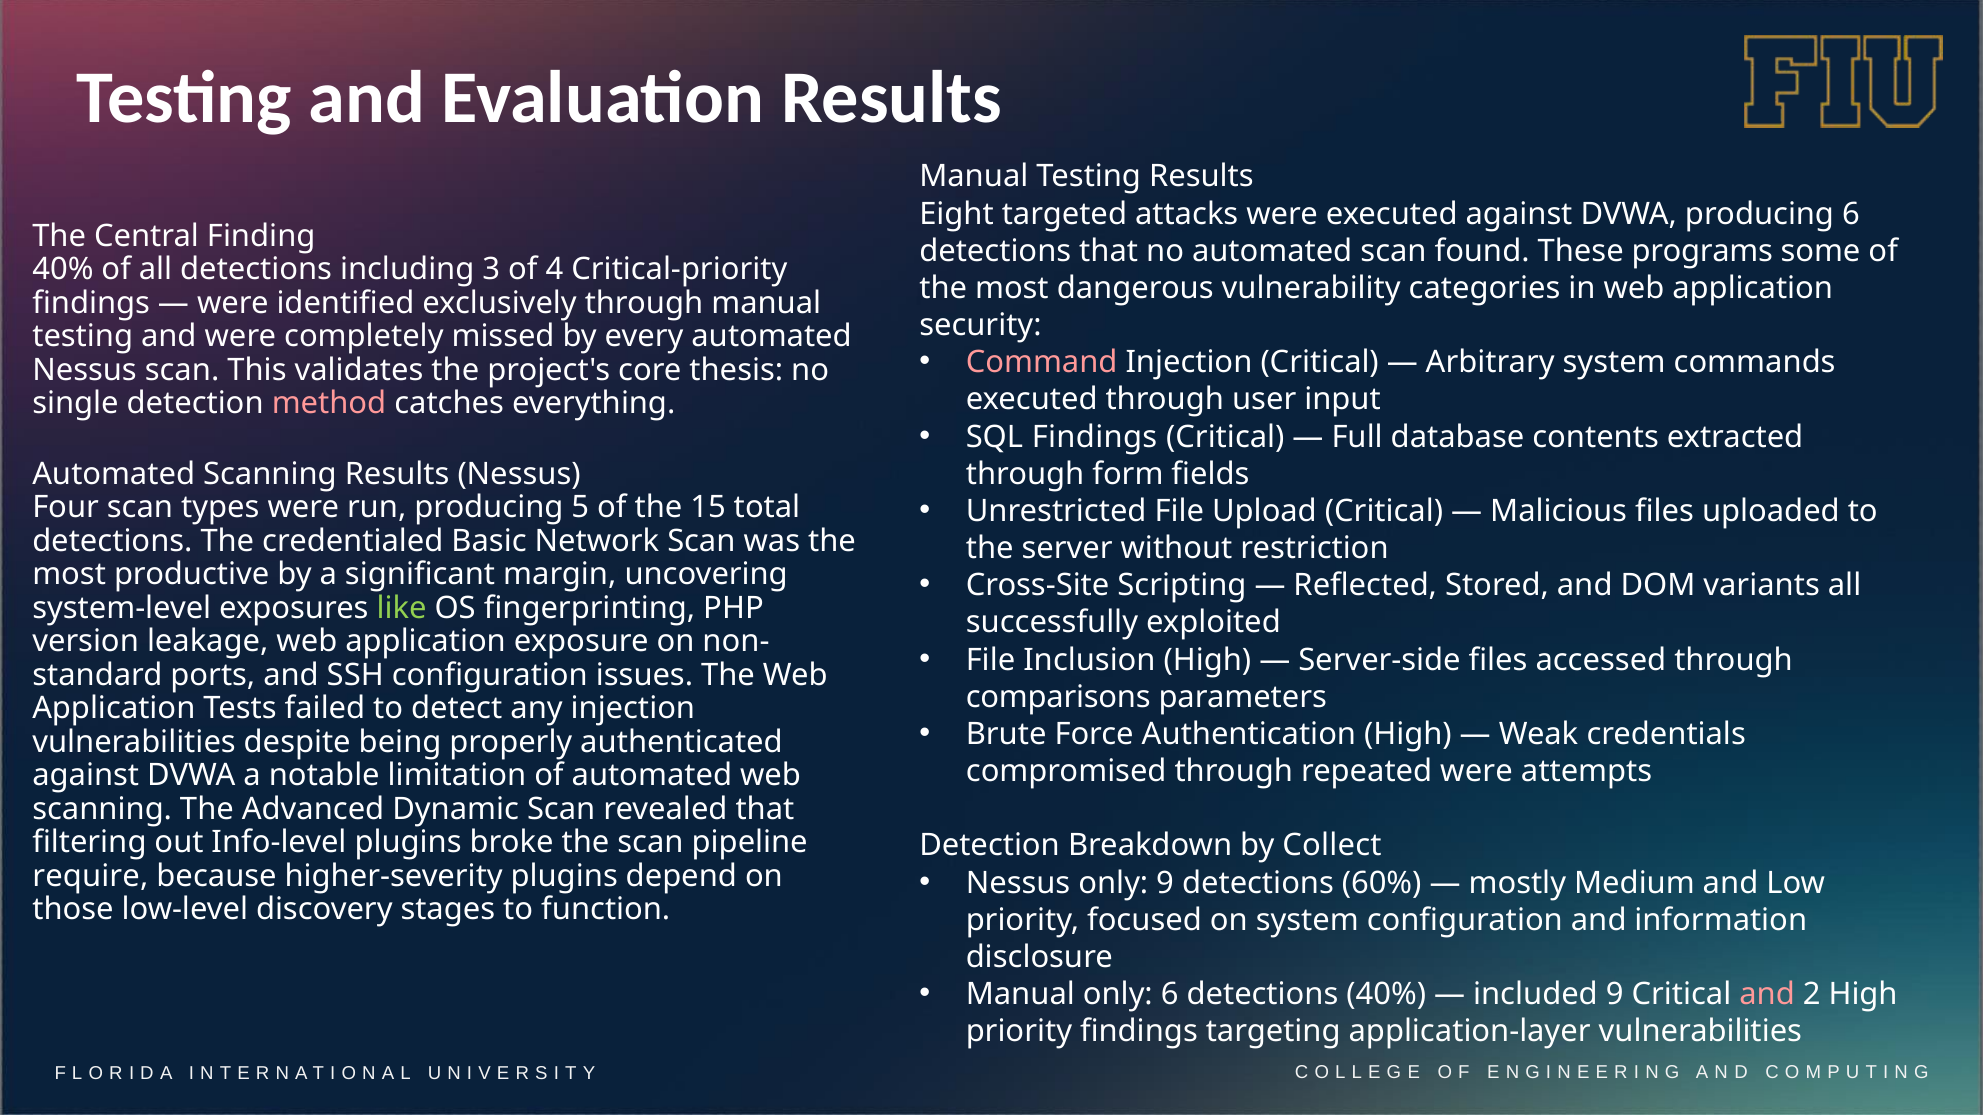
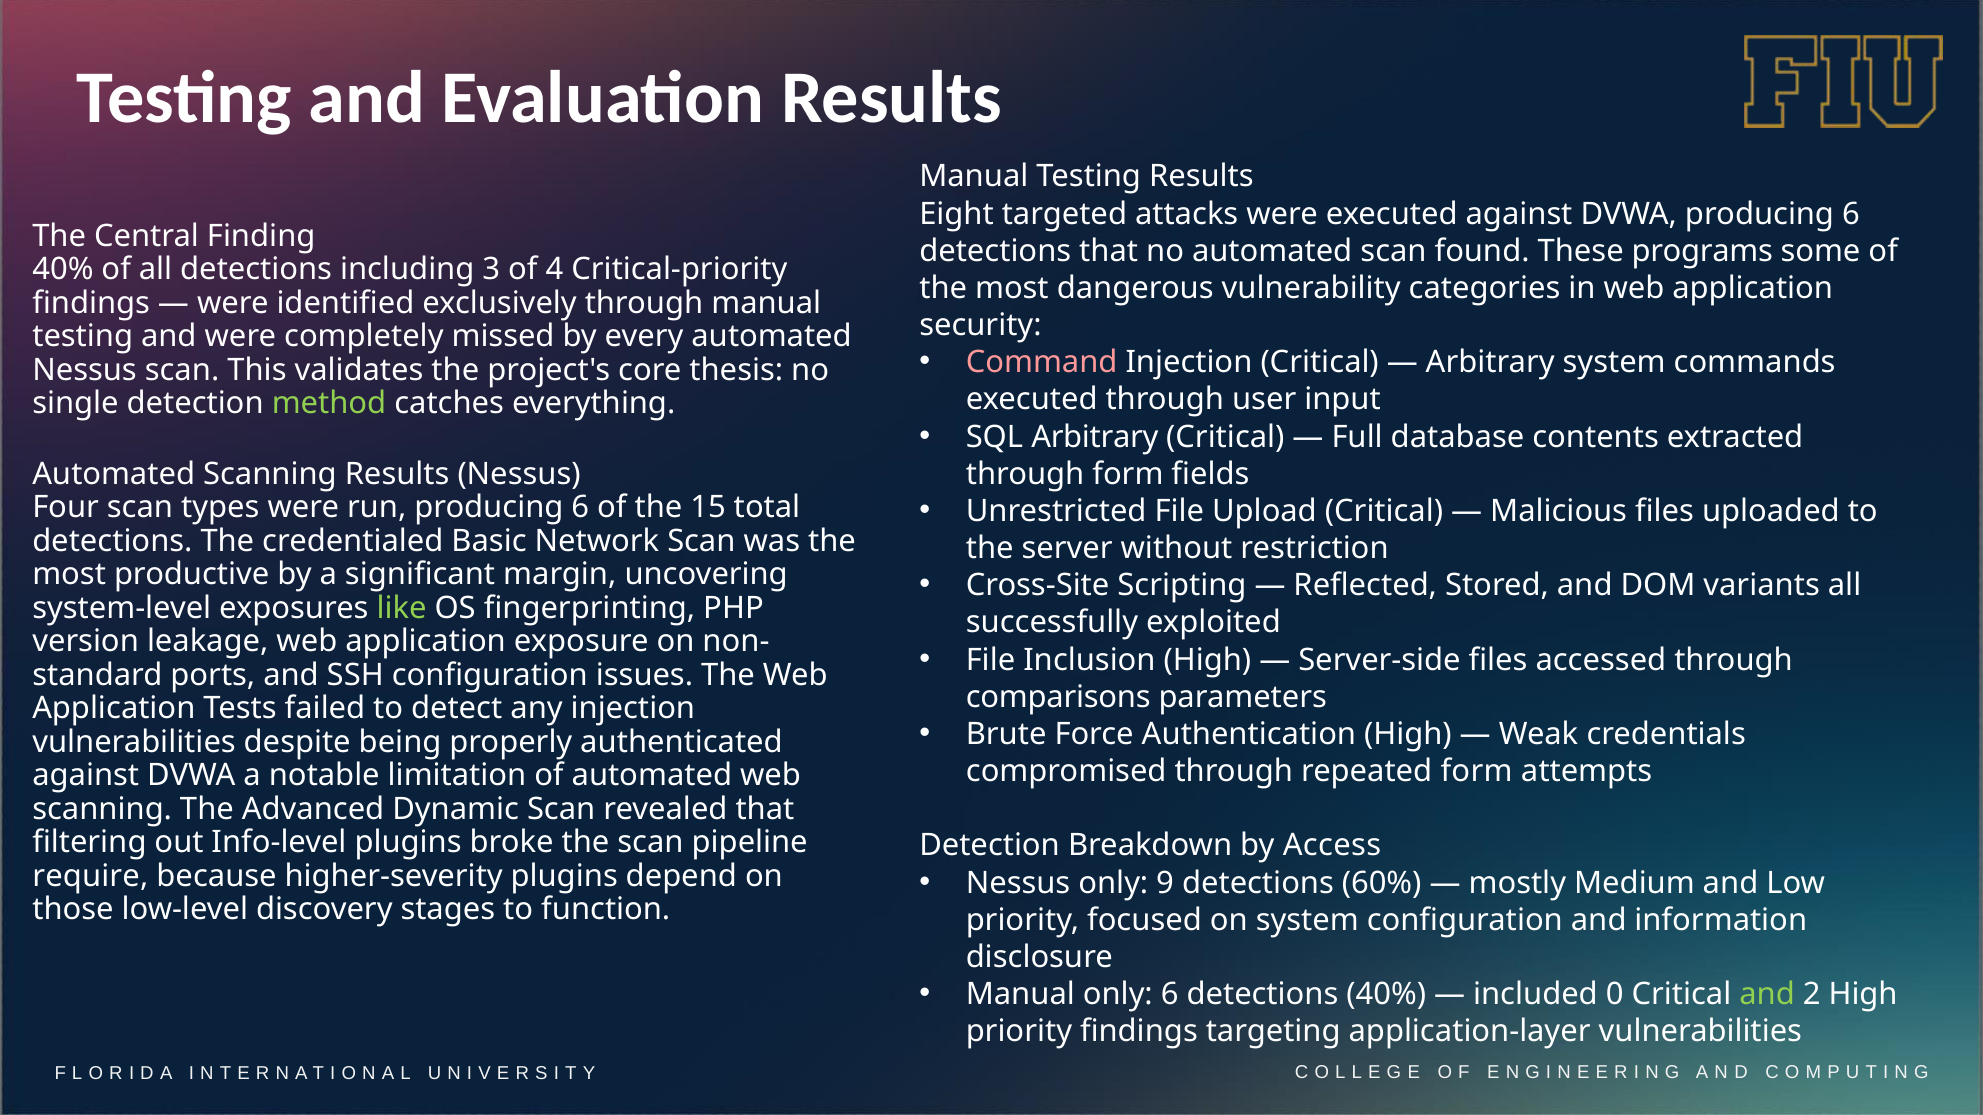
method colour: pink -> light green (329, 404)
SQL Findings: Findings -> Arbitrary (1095, 437)
run producing 5: 5 -> 6 (580, 508)
repeated were: were -> form (1477, 772)
Collect: Collect -> Access (1332, 846)
included 9: 9 -> 0 (1615, 995)
and colour: pink -> light green (1767, 995)
